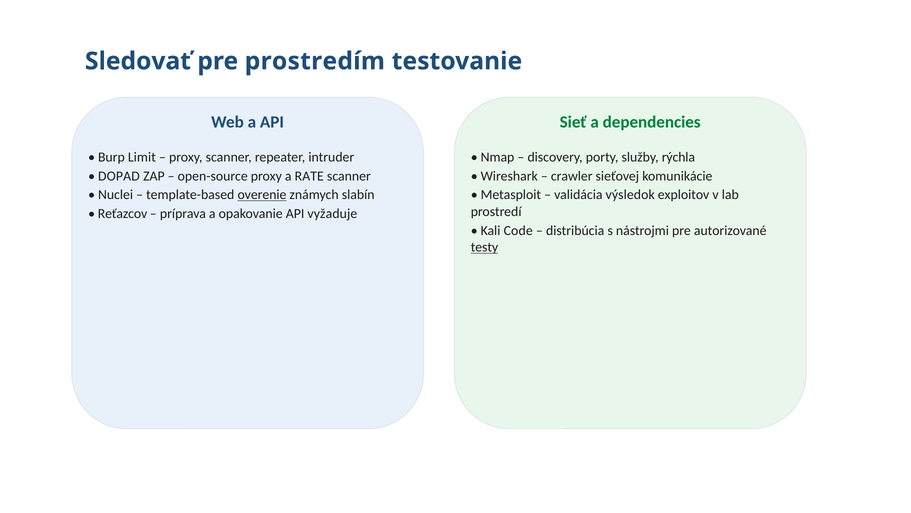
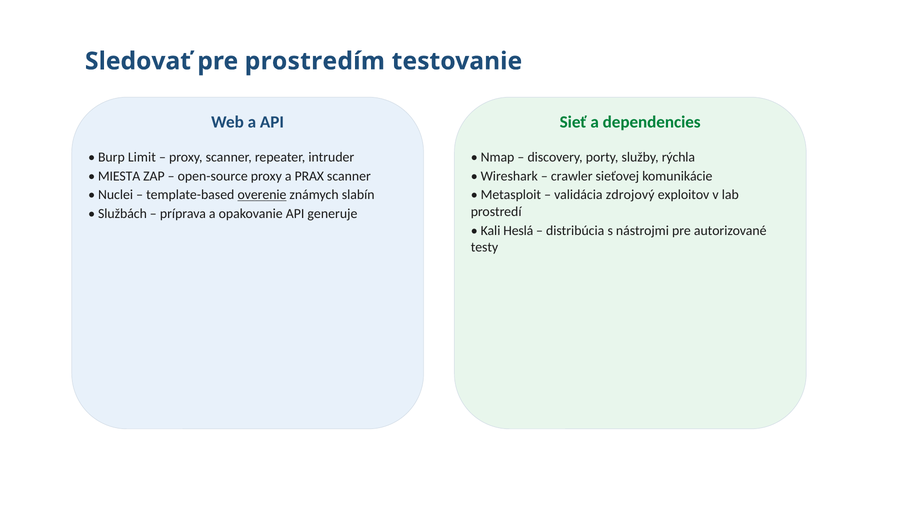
DOPAD: DOPAD -> MIESTA (119, 176)
RATE: RATE -> PRAX (309, 176)
výsledok: výsledok -> zdrojový (630, 195)
Reťazcov: Reťazcov -> Službách (122, 213)
vyžaduje: vyžaduje -> generuje (332, 213)
Code: Code -> Heslá (518, 230)
testy underline: present -> none (484, 247)
